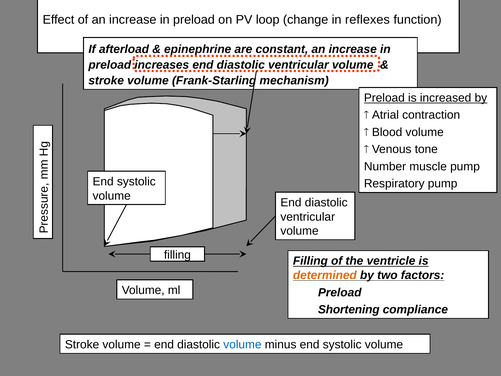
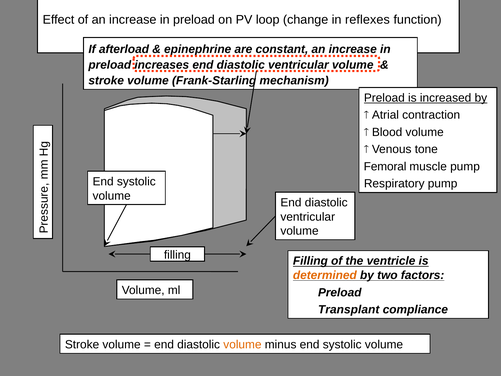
Number: Number -> Femoral (385, 166)
Shortening: Shortening -> Transplant (349, 309)
volume colour: blue -> orange (242, 344)
